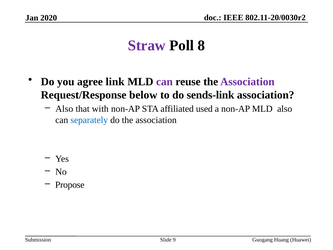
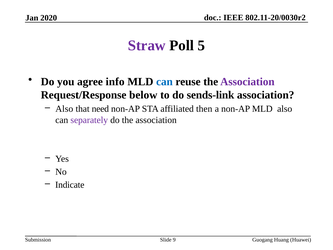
8: 8 -> 5 (201, 45)
link: link -> info (115, 82)
can colour: purple -> blue (164, 82)
with: with -> need (100, 109)
used: used -> then (204, 109)
separately colour: blue -> purple (89, 120)
Propose: Propose -> Indicate (70, 185)
